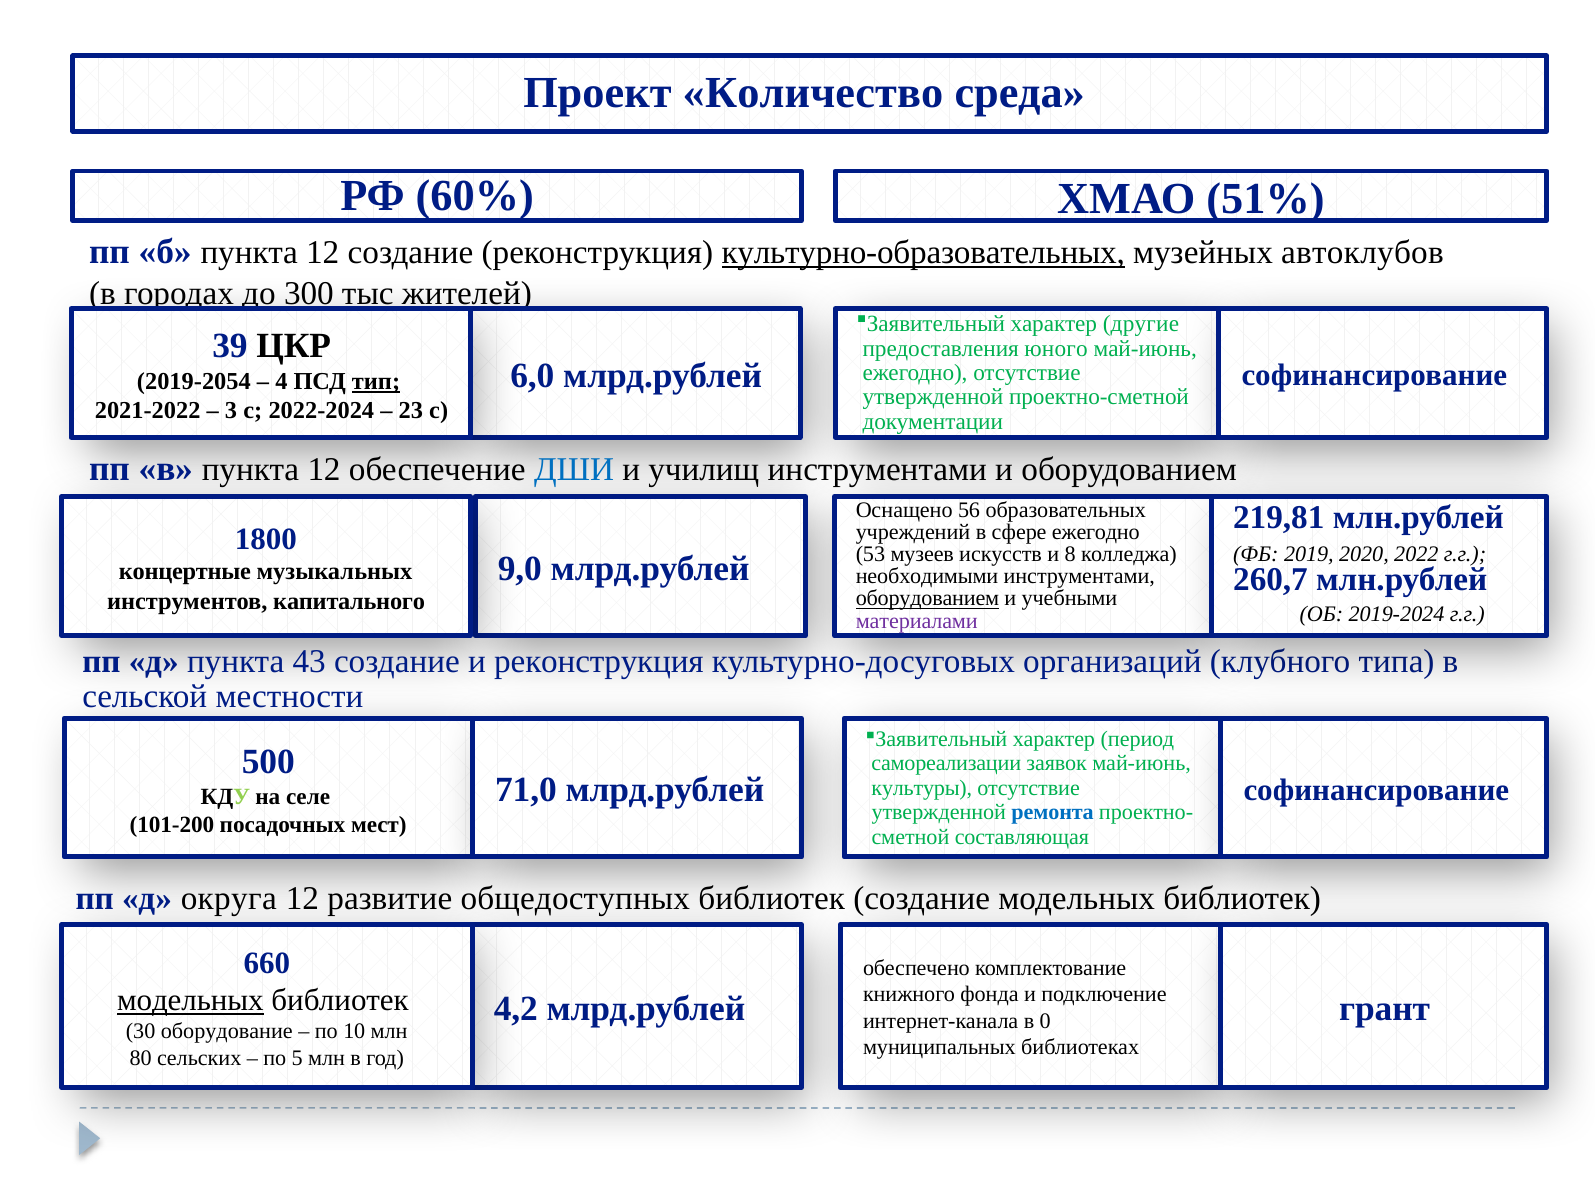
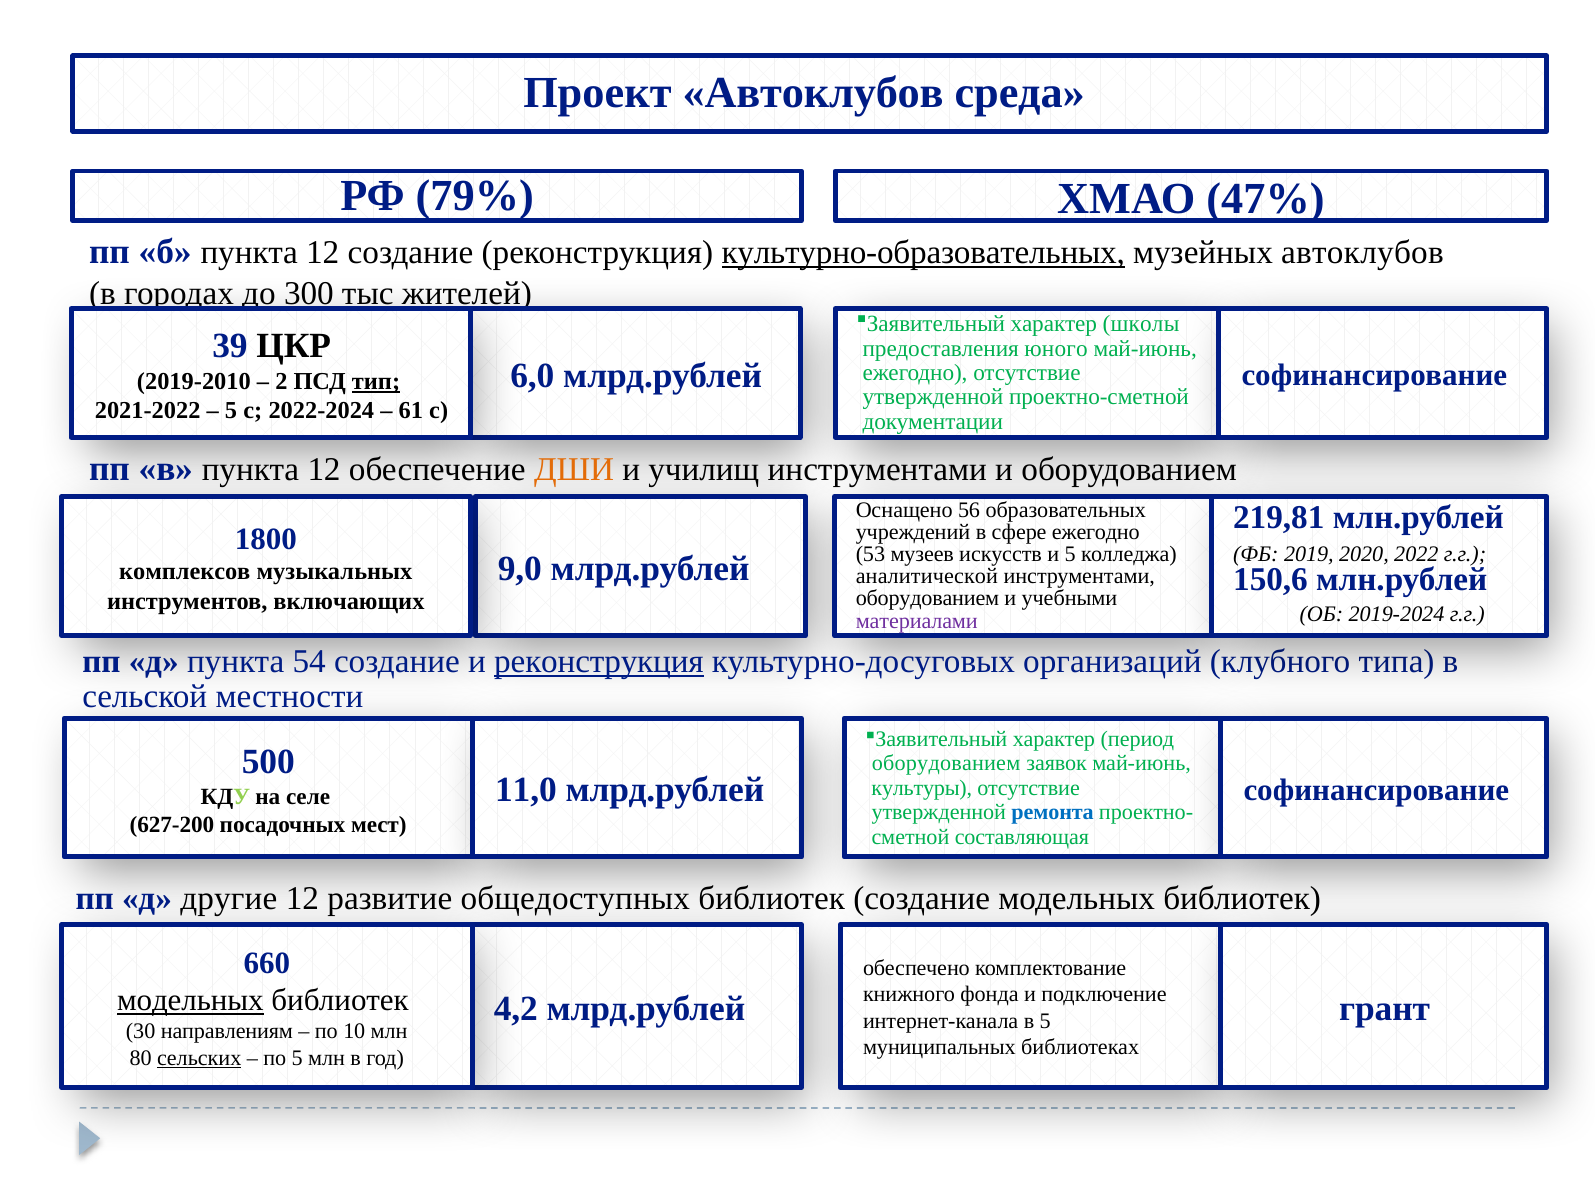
Проект Количество: Количество -> Автоклубов (813, 93)
60%: 60% -> 79% (475, 196)
51%: 51% -> 47% (1266, 199)
другие: другие -> школы (1141, 324)
2019-2054: 2019-2054 -> 2019-2010 (194, 381)
4: 4 -> 2 (281, 381)
3: 3 -> 5 (231, 411)
23: 23 -> 61 (411, 411)
ДШИ colour: blue -> orange (574, 470)
и 8: 8 -> 5 (1070, 554)
концертные: концертные -> комплексов (185, 572)
260,7: 260,7 -> 150,6 (1271, 580)
необходимыми: необходимыми -> аналитической (927, 577)
оборудованием underline: present -> none (927, 599)
капитального: капитального -> включающих (349, 601)
43: 43 -> 54 (309, 661)
реконструкция underline: none -> present (599, 661)
самореализации: самореализации -> оборудованием (946, 764)
71,0: 71,0 -> 11,0 (526, 790)
101-200: 101-200 -> 627-200 (172, 825)
округа: округа -> другие (229, 898)
в 0: 0 -> 5 (1045, 1021)
оборудование: оборудование -> направлениям (227, 1032)
сельских underline: none -> present (199, 1058)
